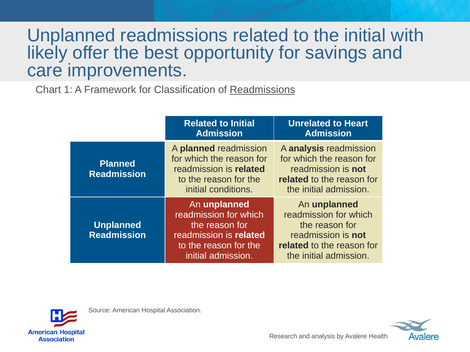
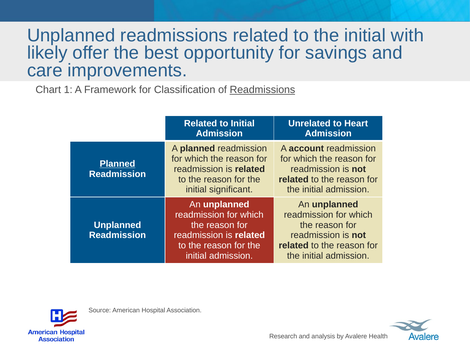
A analysis: analysis -> account (306, 149)
Planned underline: none -> present (117, 164)
conditions: conditions -> significant (231, 190)
